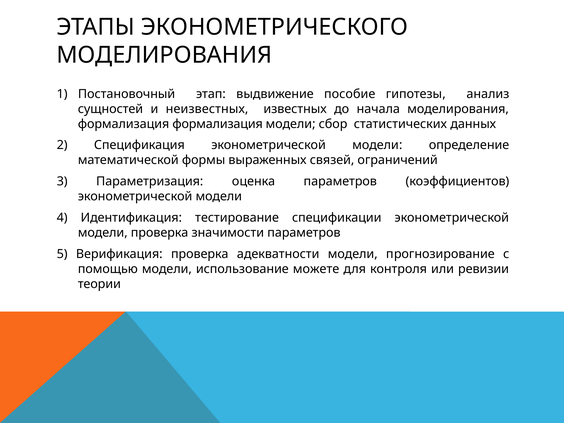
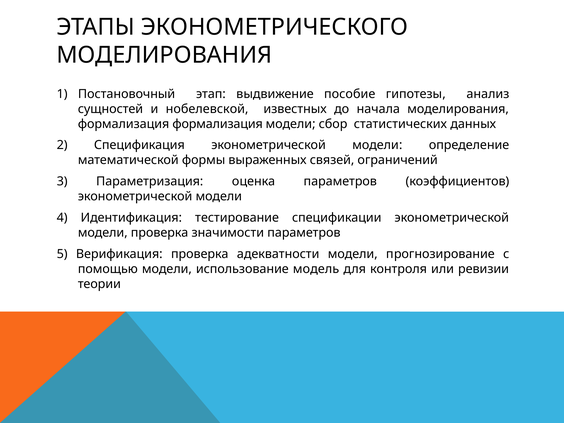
неизвестных: неизвестных -> нобелевской (207, 109)
можете: можете -> модель (316, 269)
